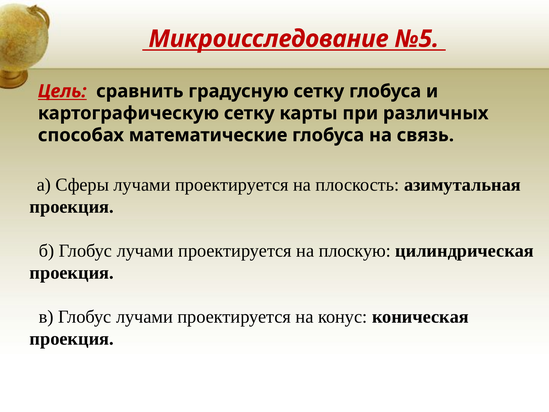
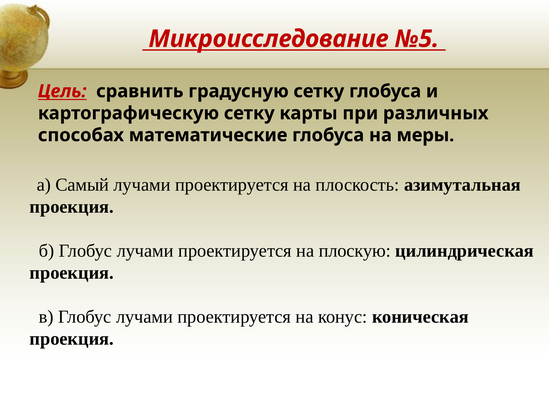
связь: связь -> меры (425, 135)
Сферы: Сферы -> Самый (82, 185)
